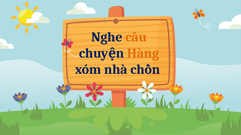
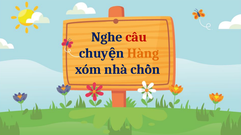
câu colour: orange -> red (136, 37)
